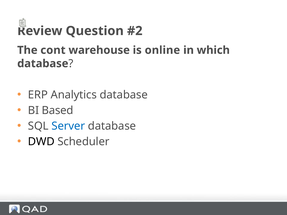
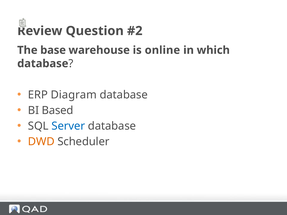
cont: cont -> base (53, 50)
Analytics: Analytics -> Diagram (74, 95)
DWD colour: black -> orange (41, 142)
